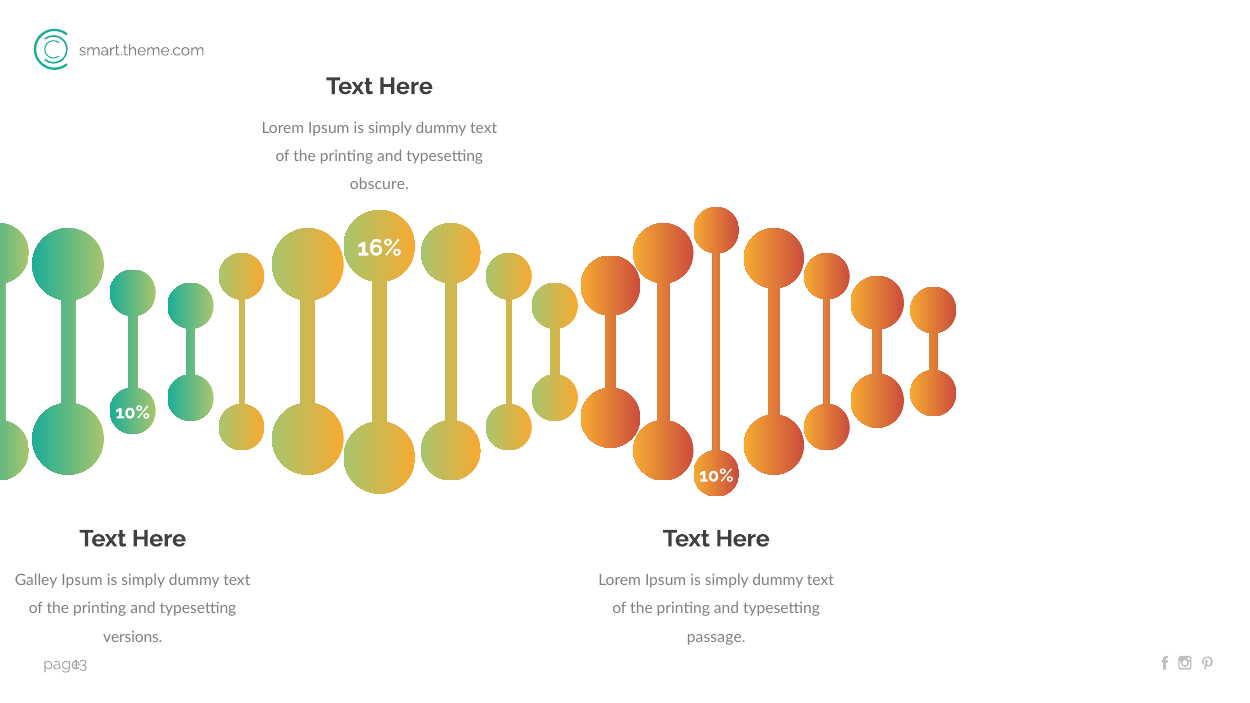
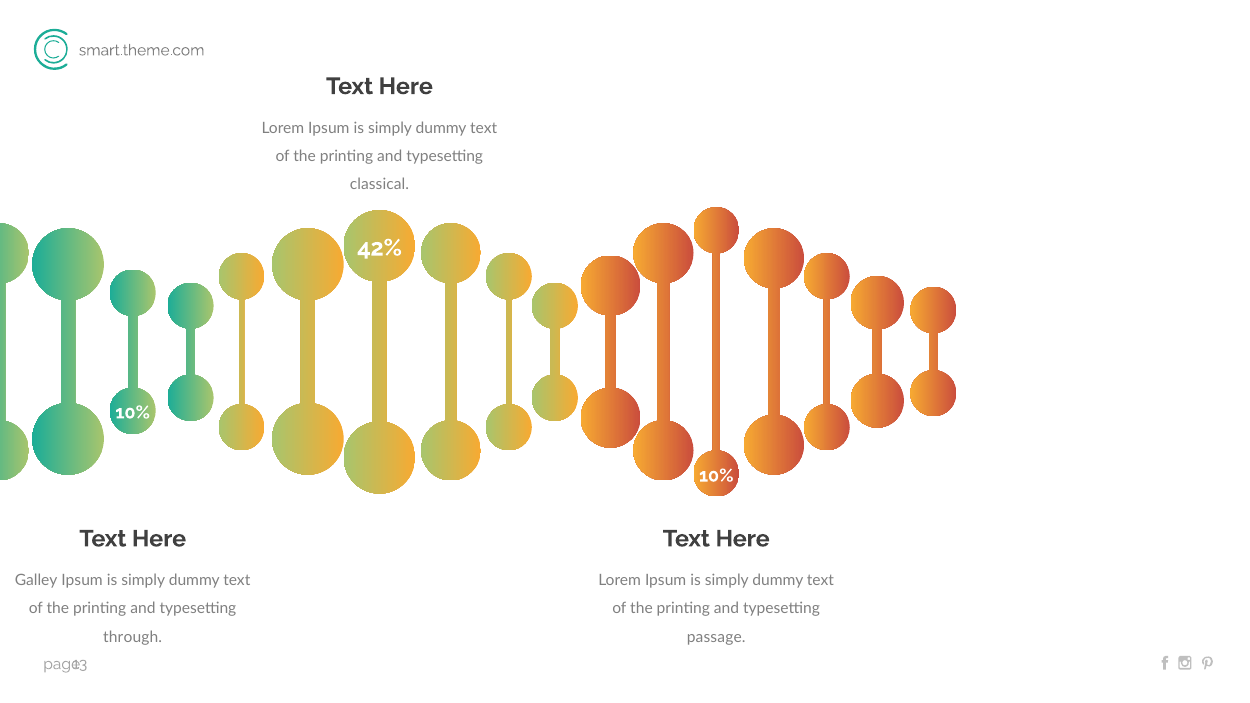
obscure: obscure -> classical (379, 185)
16%: 16% -> 42% (380, 248)
versions: versions -> through (133, 637)
